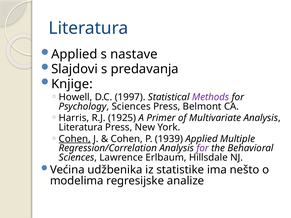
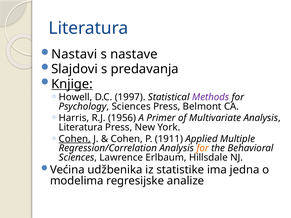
Applied: Applied -> Nastavi (74, 54)
Knjige underline: none -> present (72, 84)
1925: 1925 -> 1956 (122, 118)
1939: 1939 -> 1911 (169, 139)
for colour: purple -> orange (203, 148)
nešto: nešto -> jedna (245, 170)
